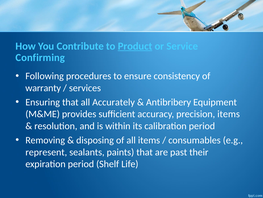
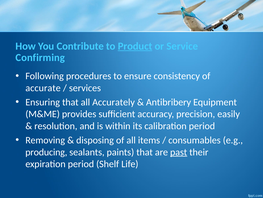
warranty: warranty -> accurate (43, 88)
precision items: items -> easily (229, 114)
represent: represent -> producing (46, 152)
past underline: none -> present (179, 152)
